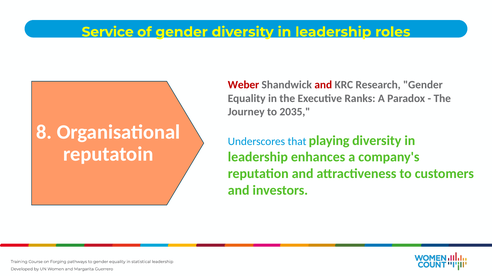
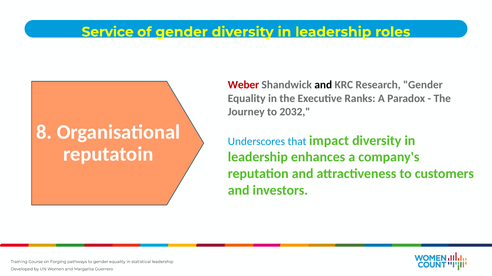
and colour: red -> black (323, 85)
2035: 2035 -> 2032 (295, 112)
playing: playing -> impact (329, 141)
